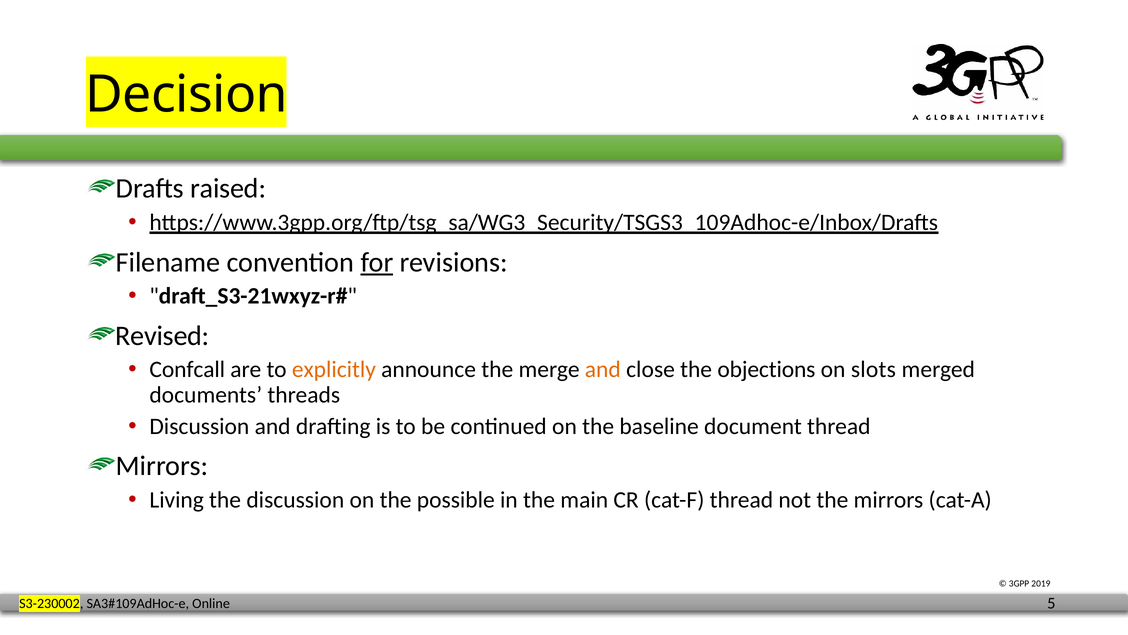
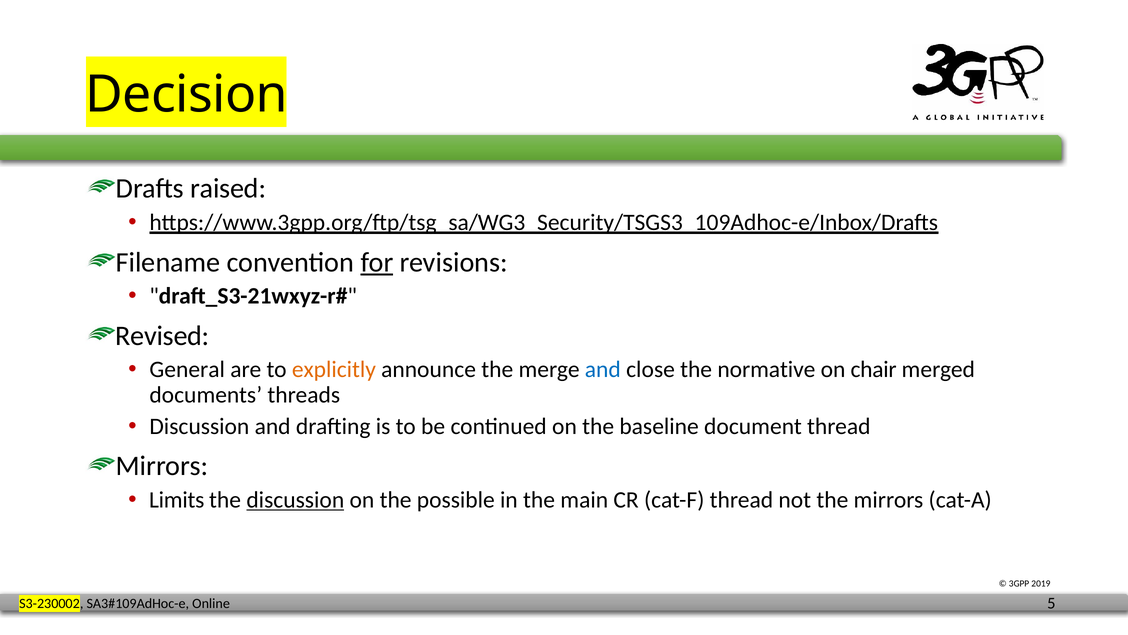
Confcall: Confcall -> General (187, 369)
and colour: orange -> blue (603, 369)
objections: objections -> normative (766, 369)
slots: slots -> chair (874, 369)
Living: Living -> Limits (177, 499)
discussion underline: none -> present (295, 499)
